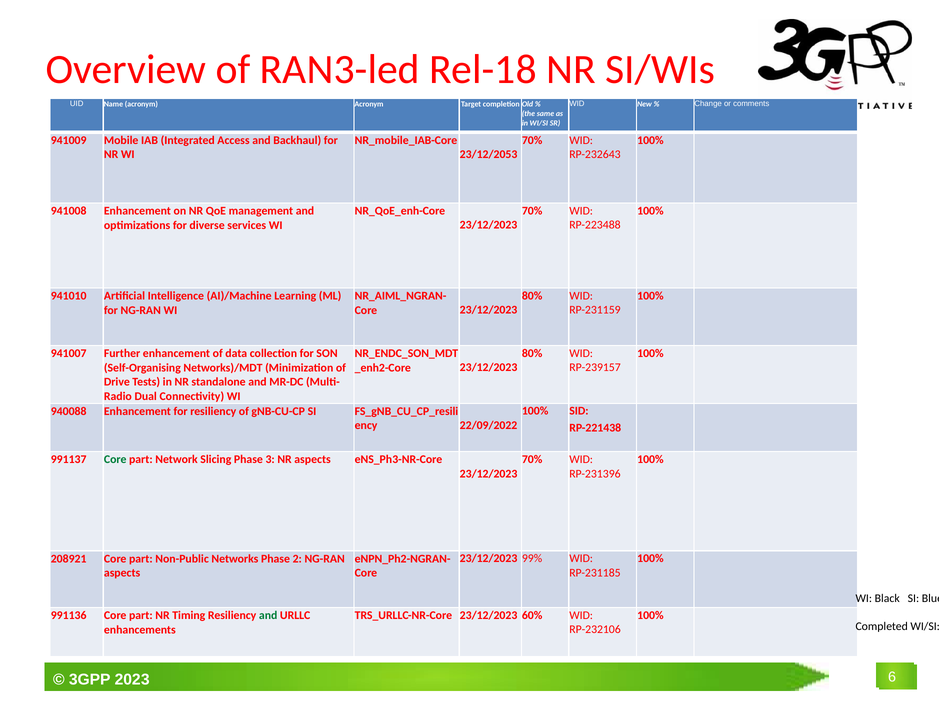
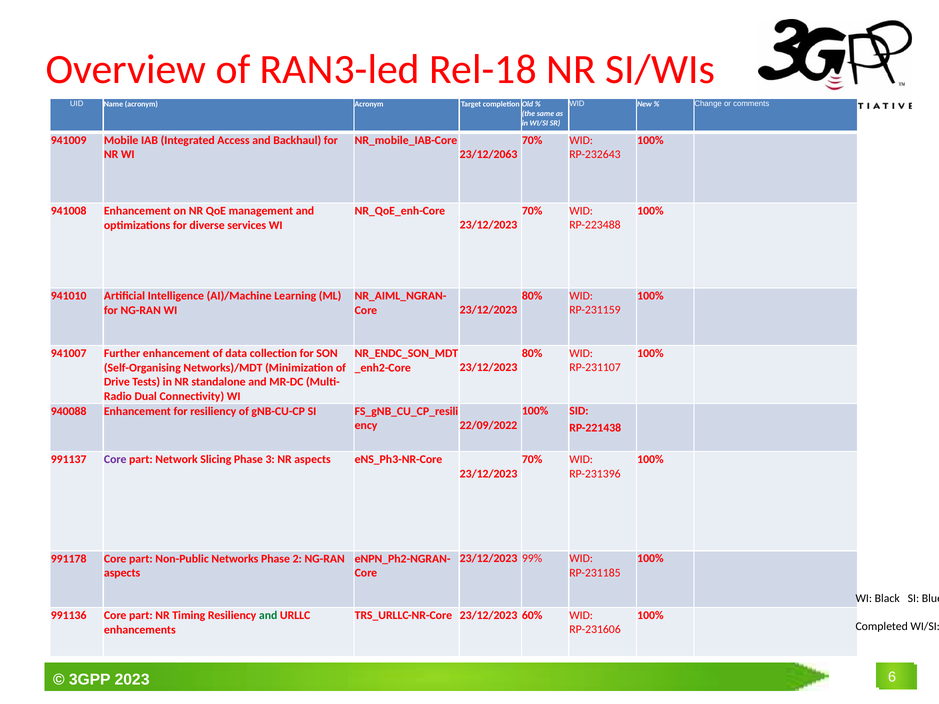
23/12/2053: 23/12/2053 -> 23/12/2063 (489, 154)
RP-239157: RP-239157 -> RP-231107 (595, 368)
Core colour: green -> purple (115, 460)
208921: 208921 -> 991178 (69, 559)
RP-232106: RP-232106 -> RP-231606 (595, 630)
